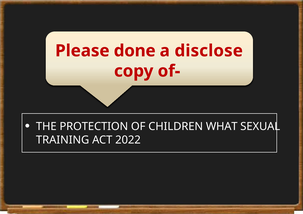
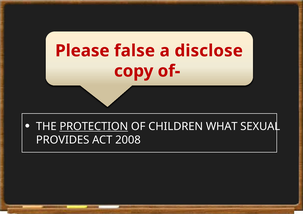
done: done -> false (135, 51)
PROTECTION underline: none -> present (94, 127)
TRAINING: TRAINING -> PROVIDES (63, 140)
2022: 2022 -> 2008 (128, 140)
